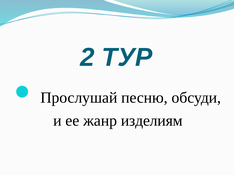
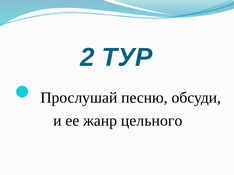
изделиям: изделиям -> цельного (152, 121)
